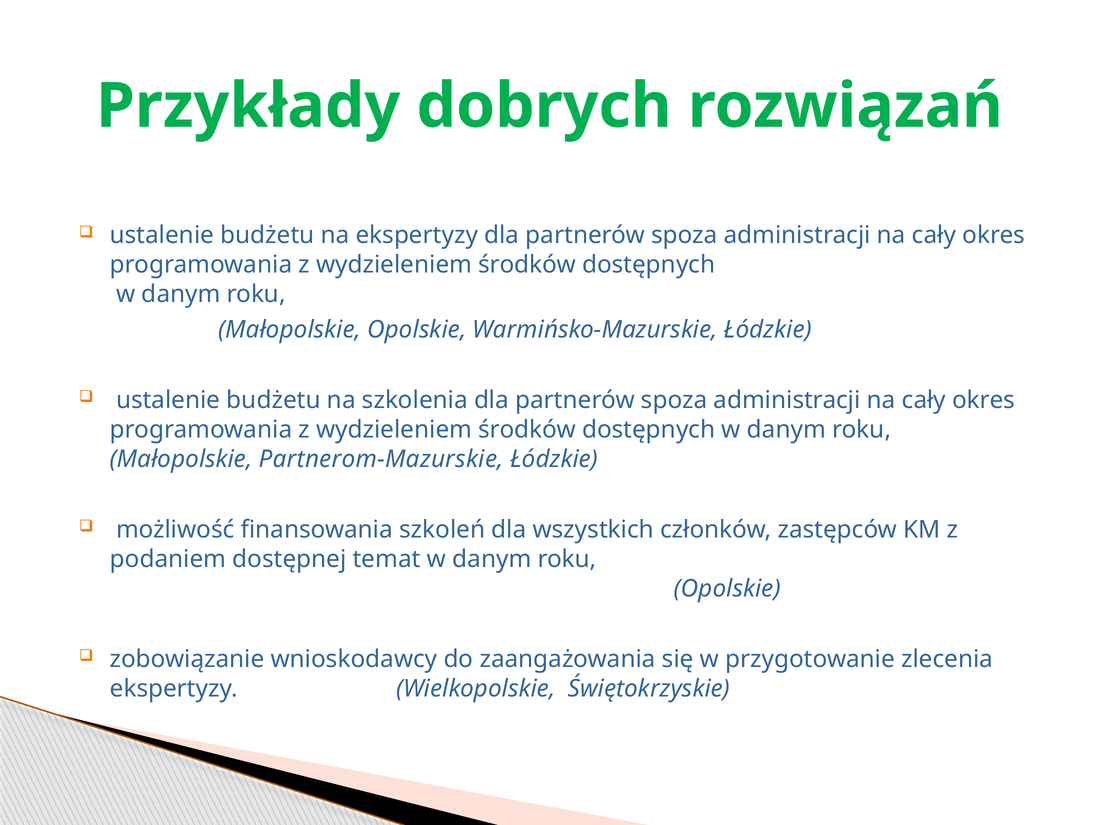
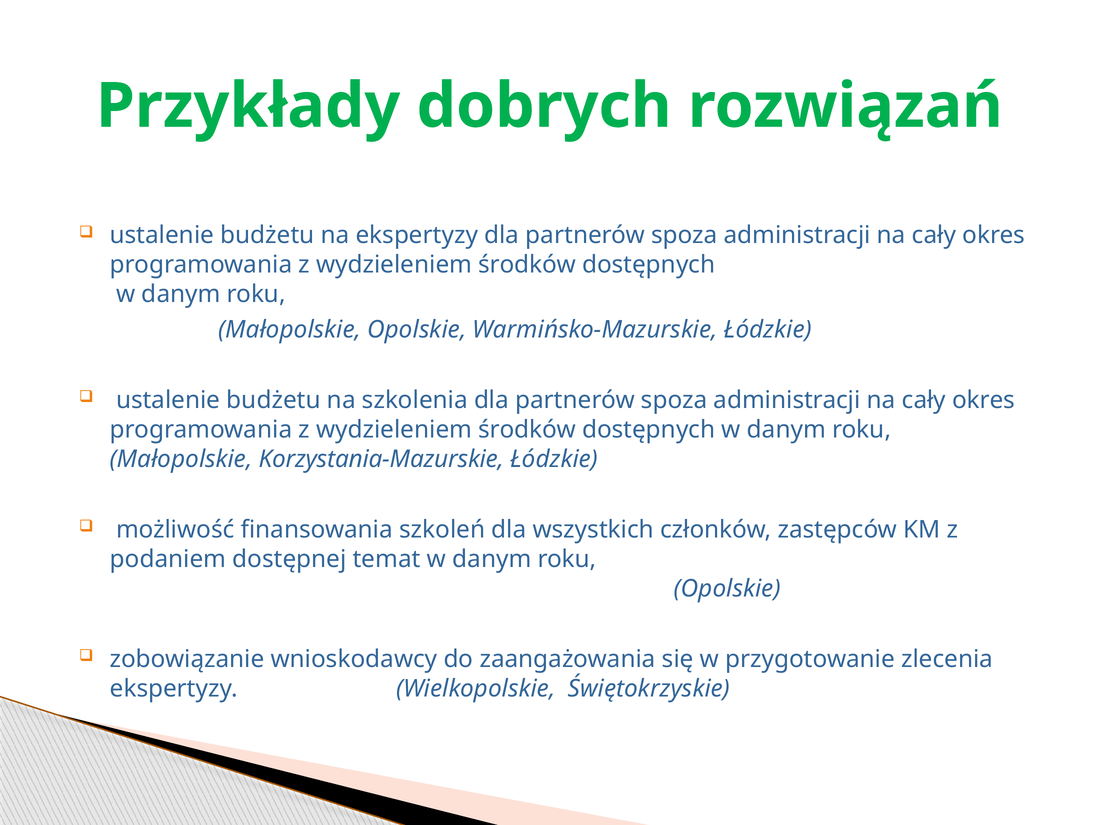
Partnerom-Mazurskie: Partnerom-Mazurskie -> Korzystania-Mazurskie (381, 459)
